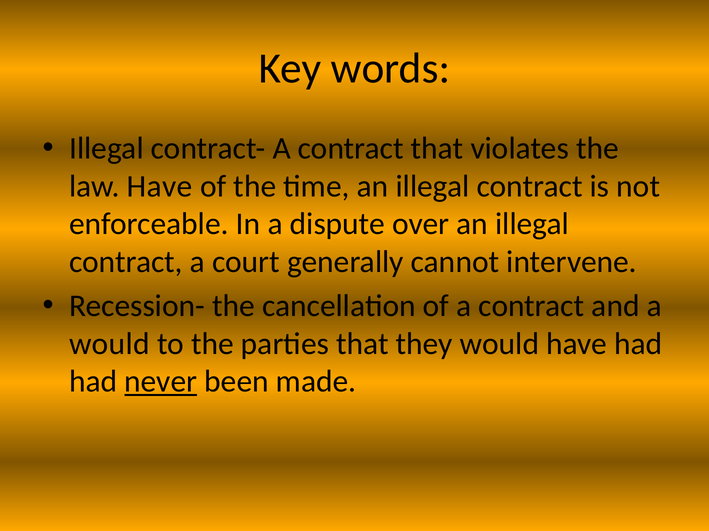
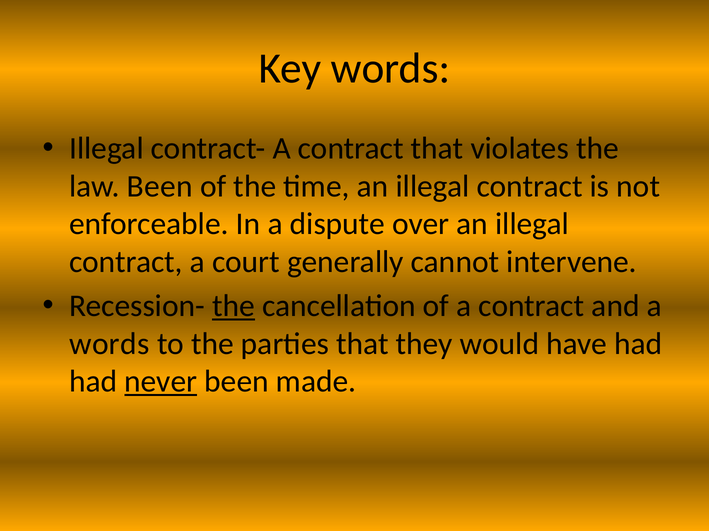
law Have: Have -> Been (160, 187)
the underline: none -> present (234, 306)
would: would -> words (109, 344)
